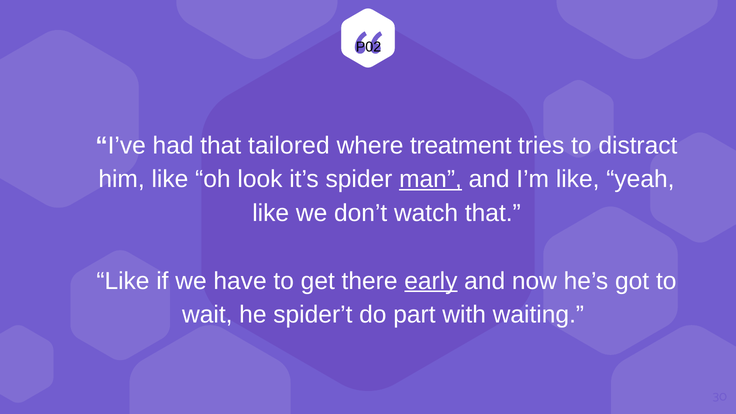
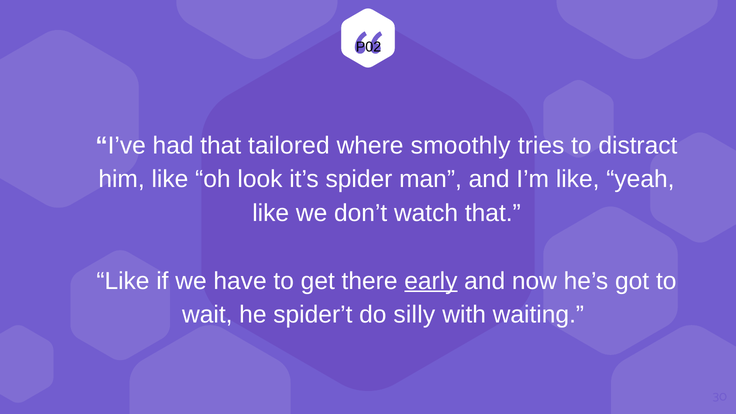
treatment: treatment -> smoothly (461, 146)
man underline: present -> none (431, 179)
part: part -> silly (414, 315)
